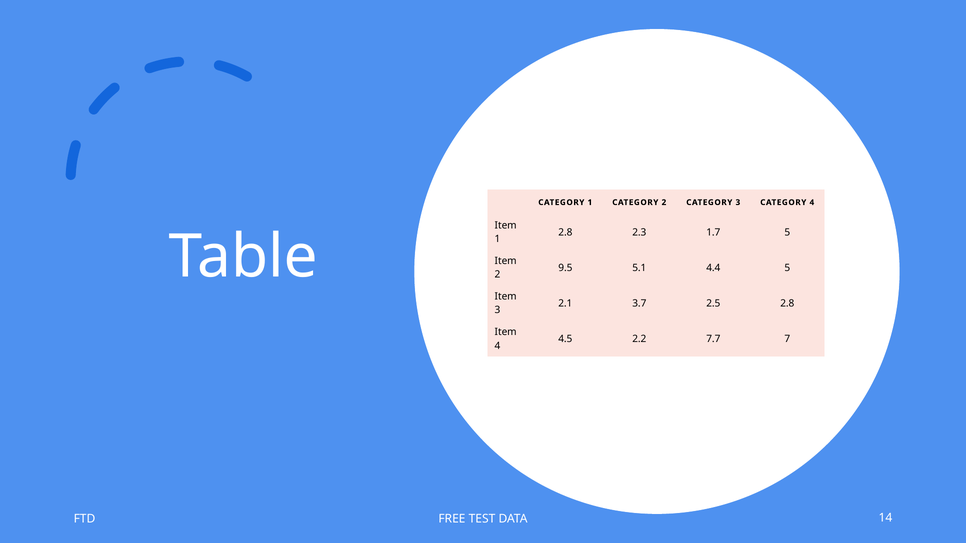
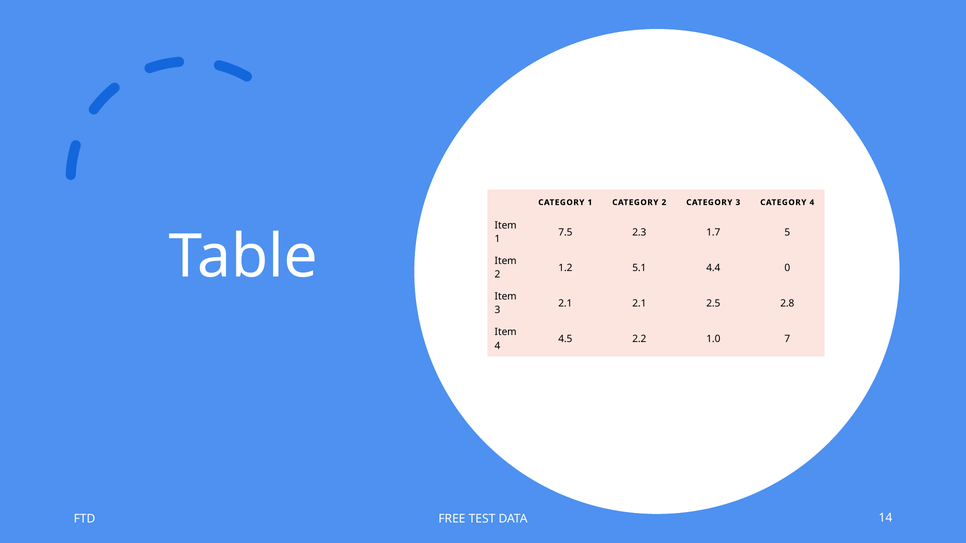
2.8: 2.8 -> 7.5 (565, 232)
9.5: 9.5 -> 1.2 (565, 268)
4.4 5: 5 -> 0 (787, 268)
2.1 3.7: 3.7 -> 2.1 (639, 304)
7.7: 7.7 -> 1.0 (713, 339)
